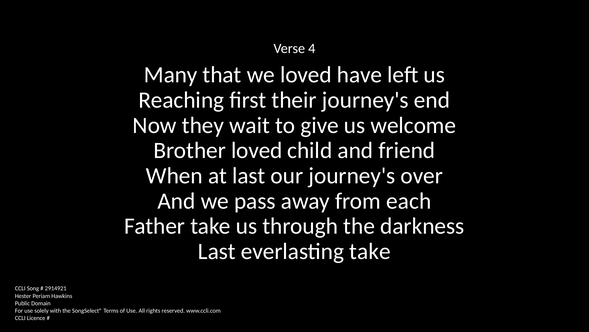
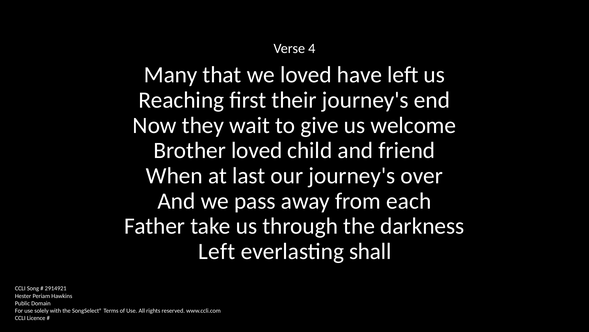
Last: Last -> Left (217, 251)
everlasting take: take -> shall (370, 251)
